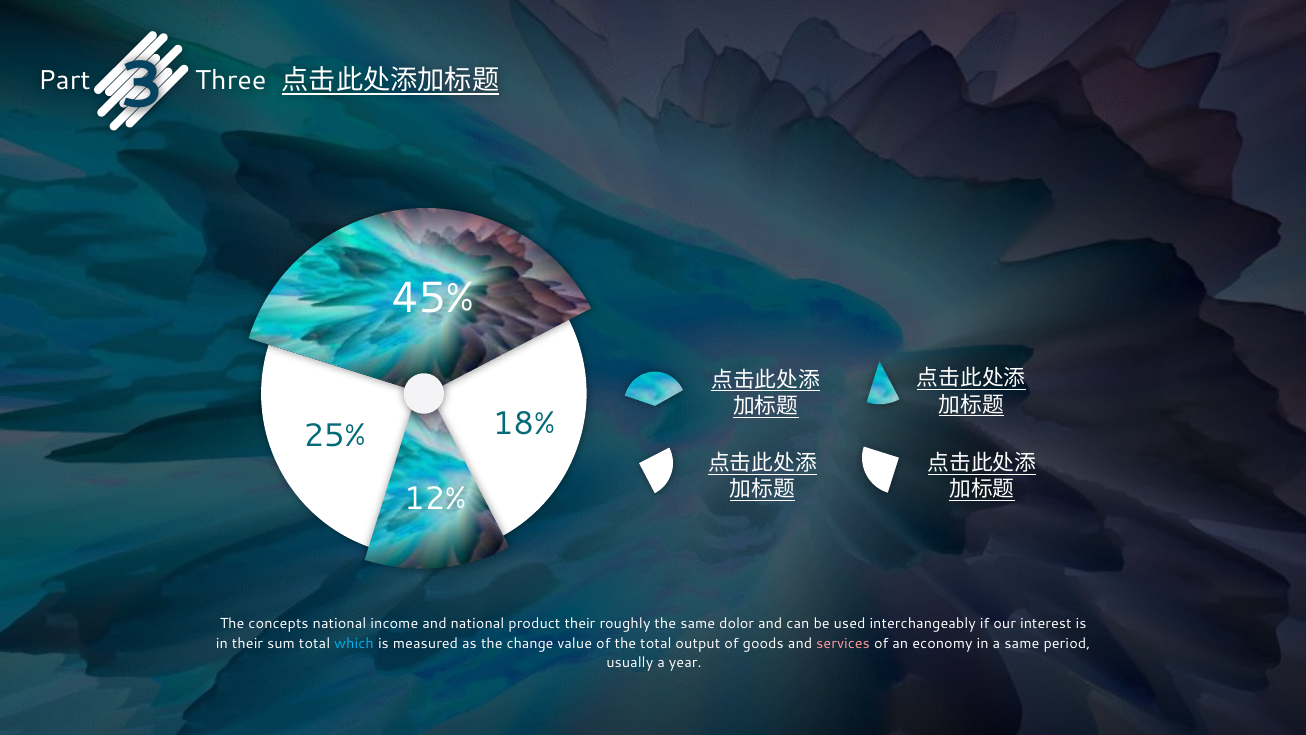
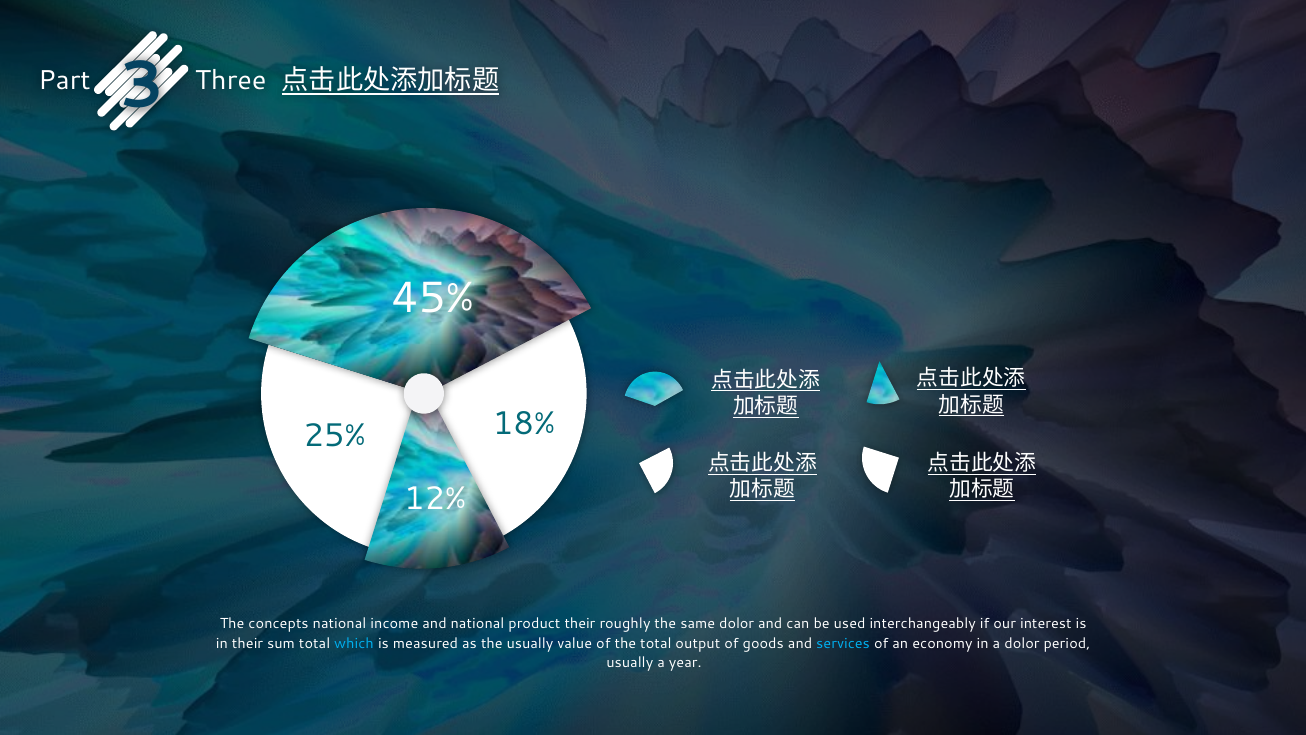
the change: change -> usually (530, 643)
services colour: pink -> light blue (843, 643)
a same: same -> dolor (1022, 643)
